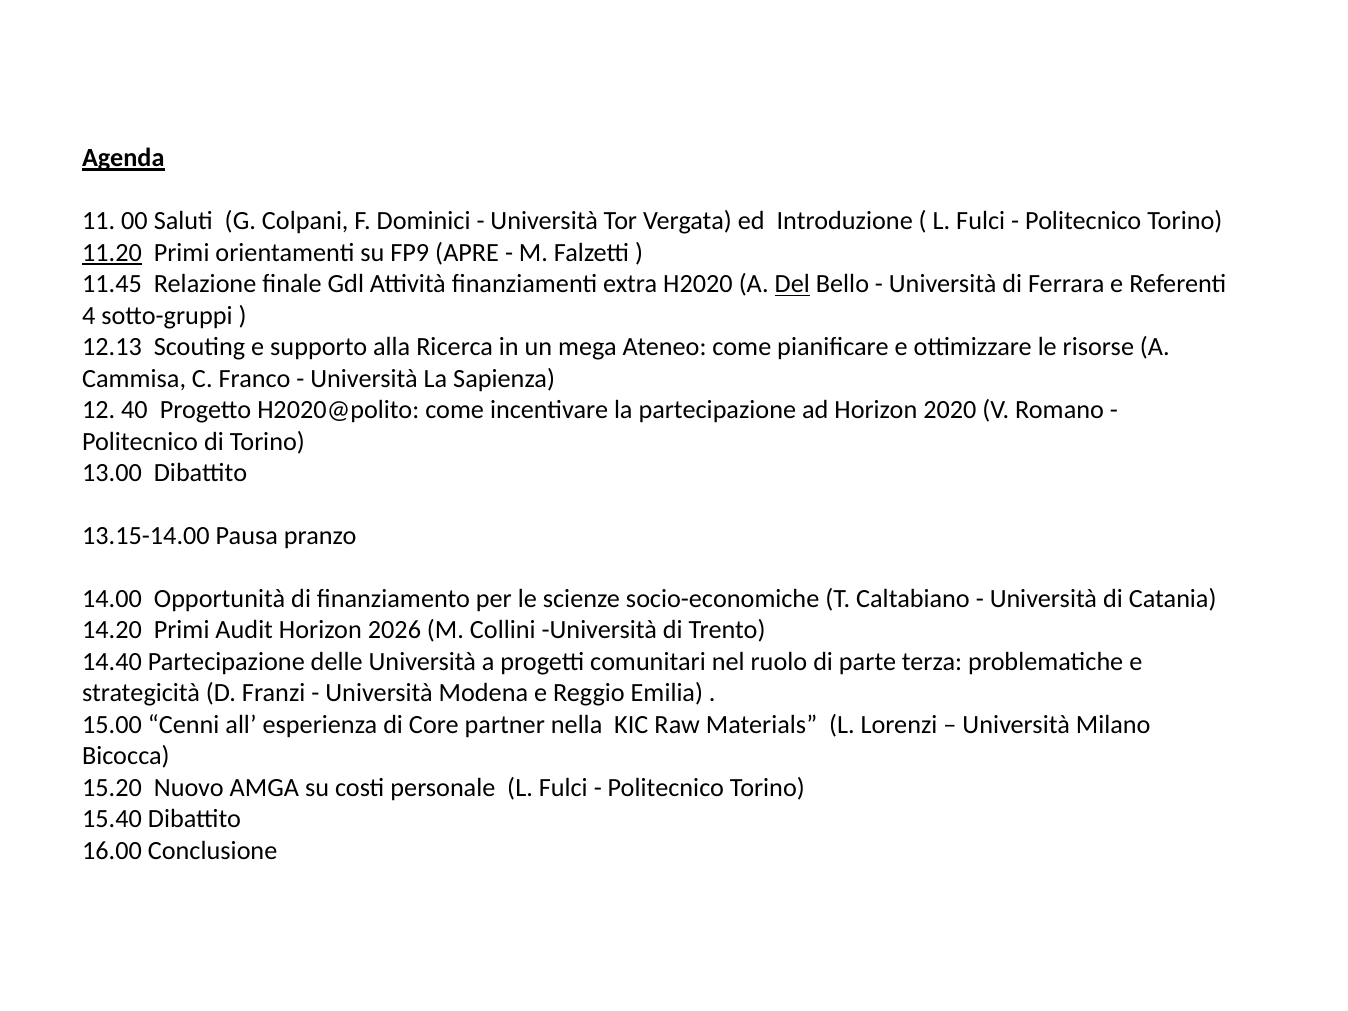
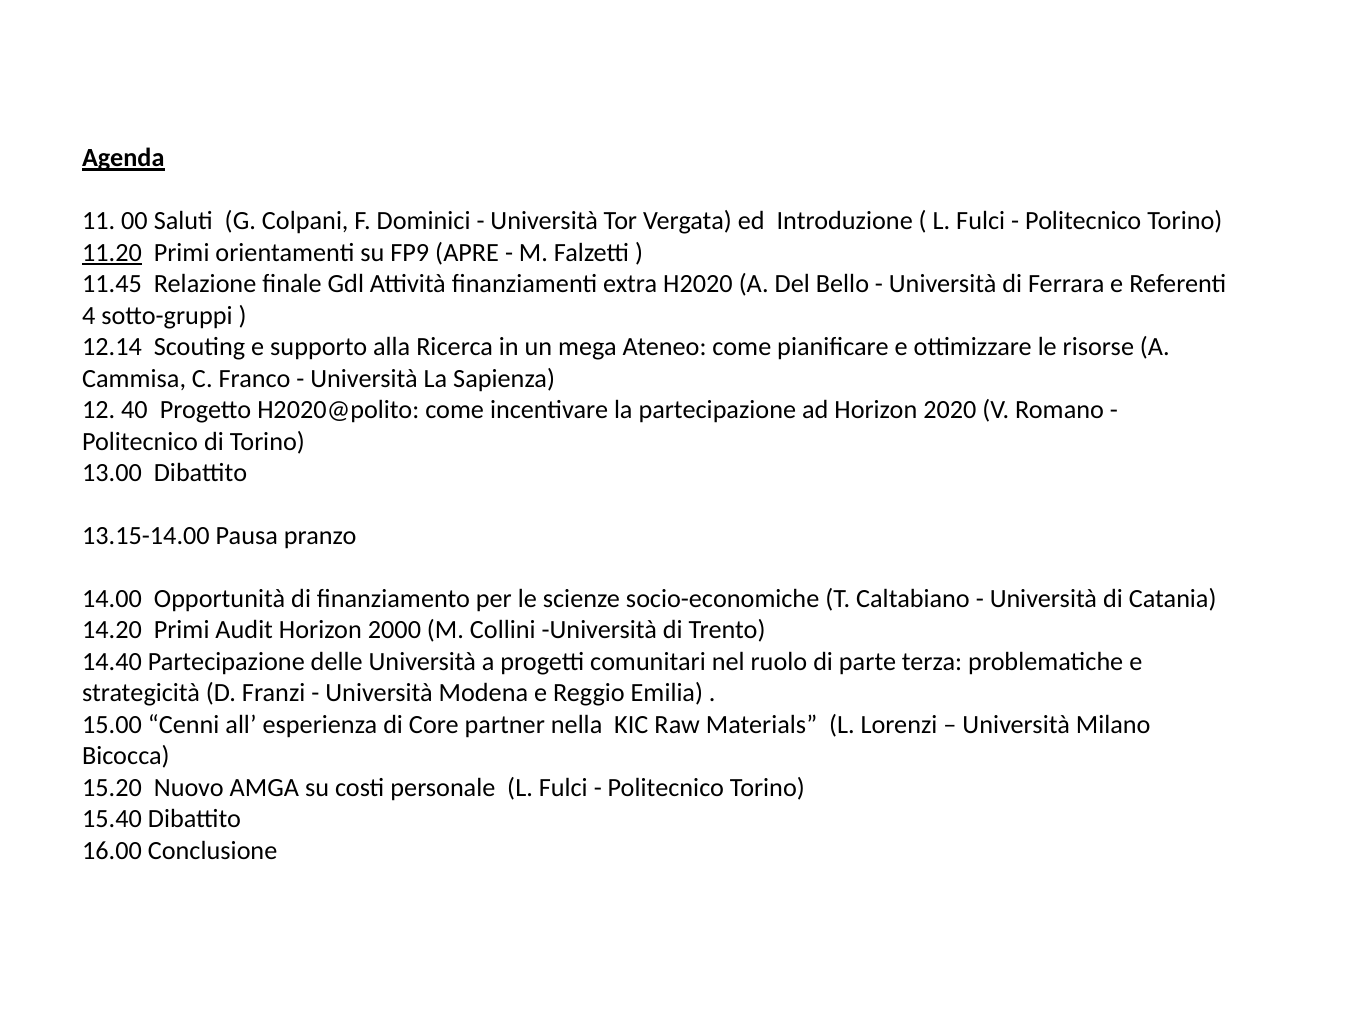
Del underline: present -> none (792, 284)
12.13: 12.13 -> 12.14 (112, 347)
2026: 2026 -> 2000 (394, 630)
